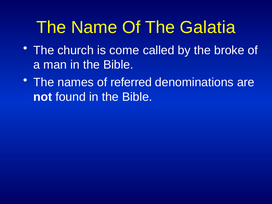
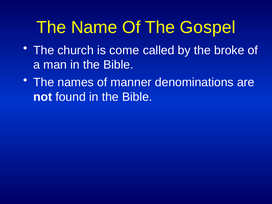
Galatia: Galatia -> Gospel (208, 27)
referred: referred -> manner (131, 82)
